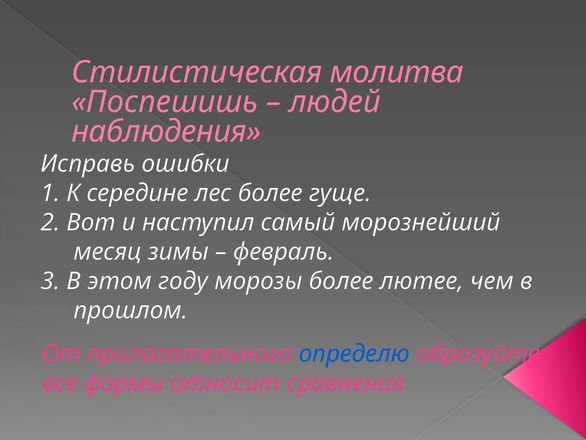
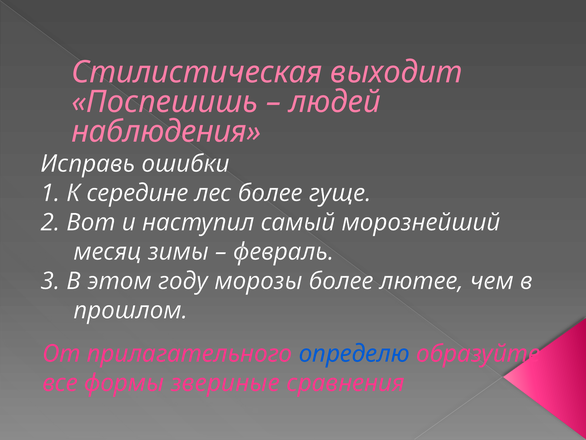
молитва: молитва -> выходит (397, 72)
относит: относит -> звериные (225, 383)
